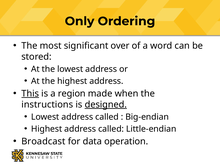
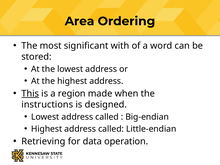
Only: Only -> Area (80, 21)
over: over -> with (120, 46)
designed underline: present -> none (106, 105)
Broadcast: Broadcast -> Retrieving (43, 141)
